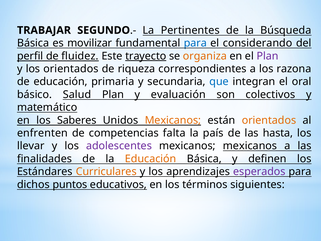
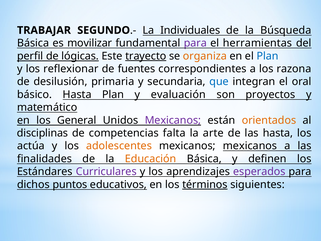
Pertinentes: Pertinentes -> Individuales (190, 30)
para colour: blue -> purple (195, 43)
considerando: considerando -> herramientas (258, 43)
fluidez: fluidez -> lógicas (80, 56)
Plan colour: purple -> blue (267, 56)
los orientados: orientados -> reflexionar (71, 69)
riqueza: riqueza -> fuentes (137, 69)
de educación: educación -> desilusión (60, 82)
básico Salud: Salud -> Hasta (77, 94)
colectivos: colectivos -> proyectos (270, 94)
Saberes: Saberes -> General (77, 120)
Mexicanos colour: orange -> purple (173, 120)
enfrenten: enfrenten -> disciplinas (43, 133)
país: país -> arte (213, 133)
llevar: llevar -> actúa (31, 146)
adolescentes colour: purple -> orange (119, 146)
Curriculares colour: orange -> purple (106, 171)
términos underline: none -> present (205, 184)
